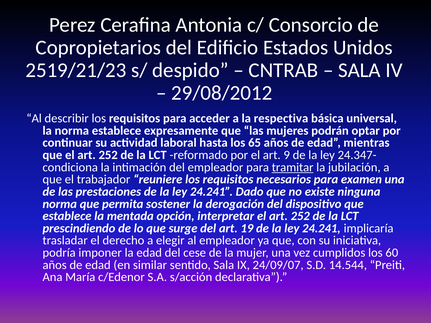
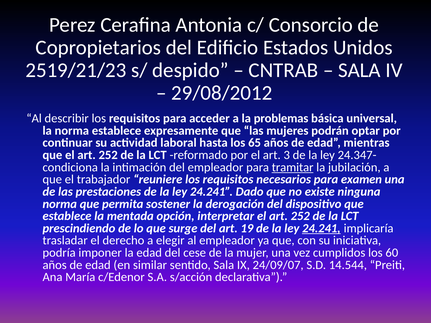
respectiva: respectiva -> problemas (281, 119)
9: 9 -> 3 (287, 155)
24.241 underline: none -> present (321, 228)
